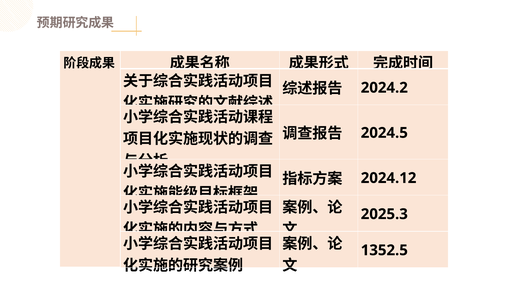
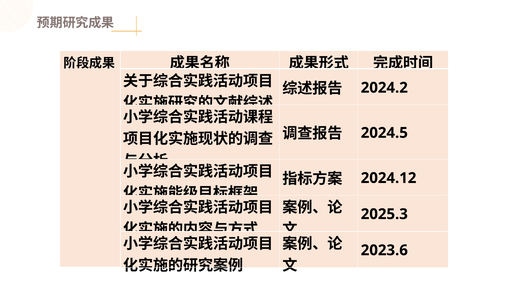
1352.5: 1352.5 -> 2023.6 (384, 250)
